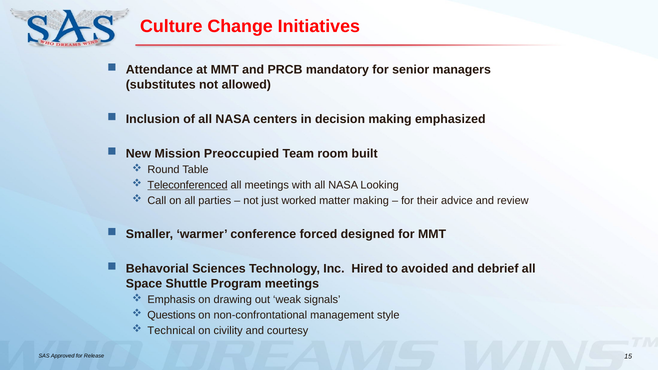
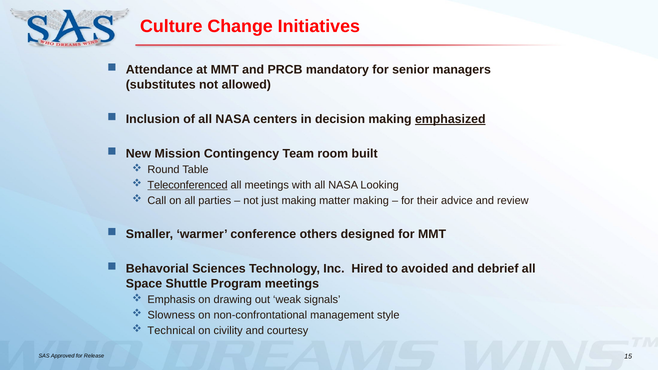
emphasized underline: none -> present (450, 119)
Preoccupied: Preoccupied -> Contingency (242, 154)
just worked: worked -> making (299, 201)
forced: forced -> others (318, 234)
Questions: Questions -> Slowness (171, 315)
